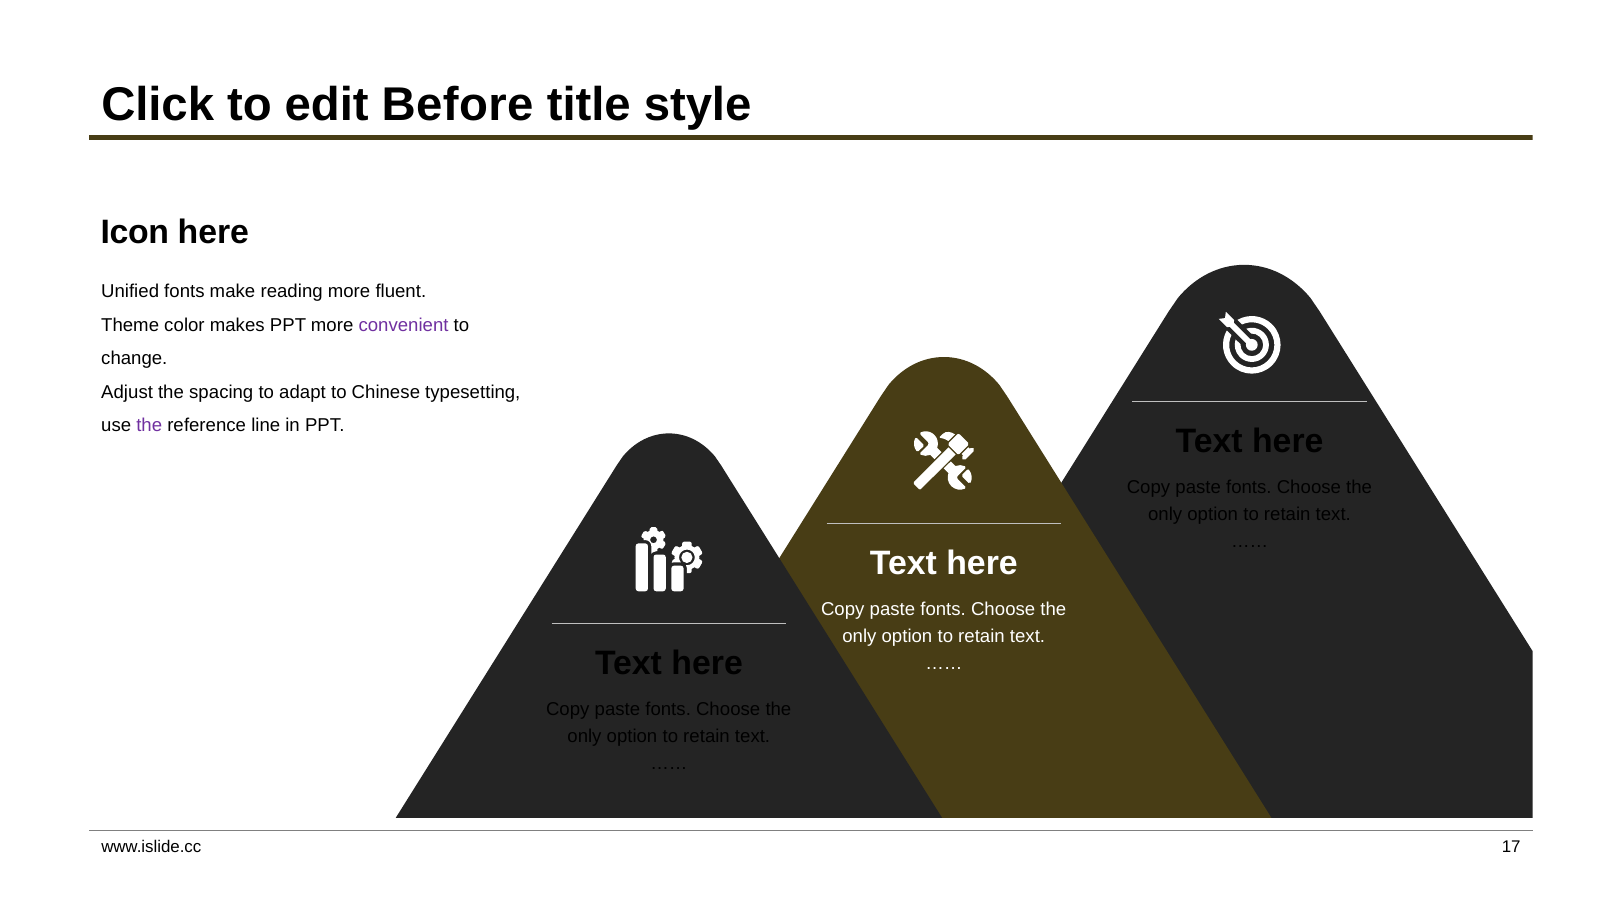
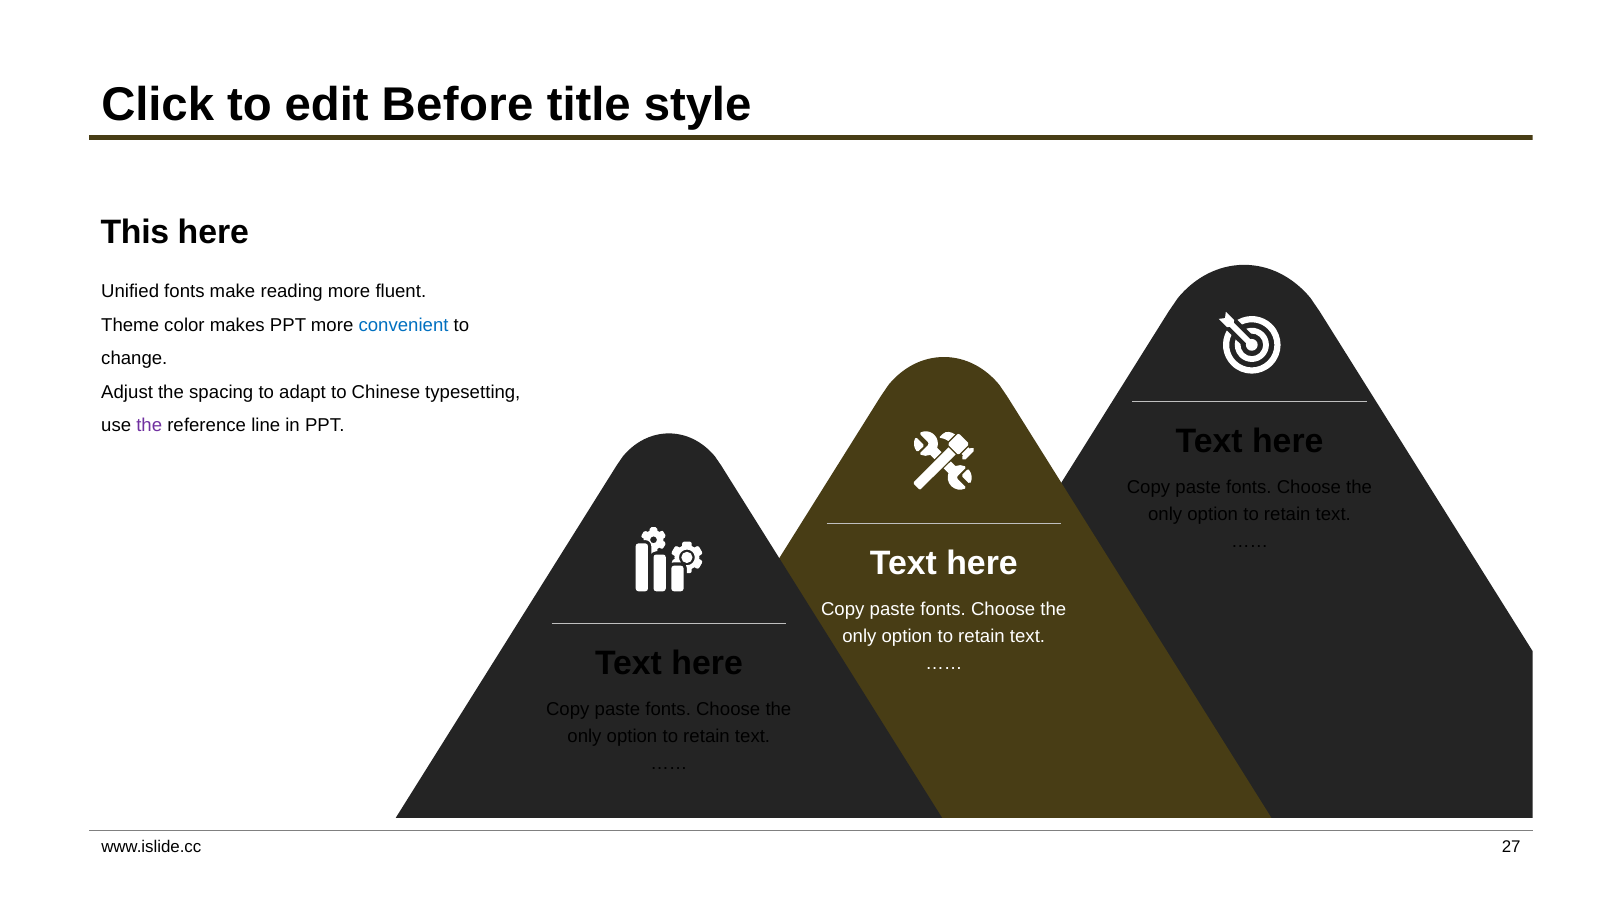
Icon: Icon -> This (135, 232)
convenient colour: purple -> blue (404, 325)
17: 17 -> 27 (1511, 847)
